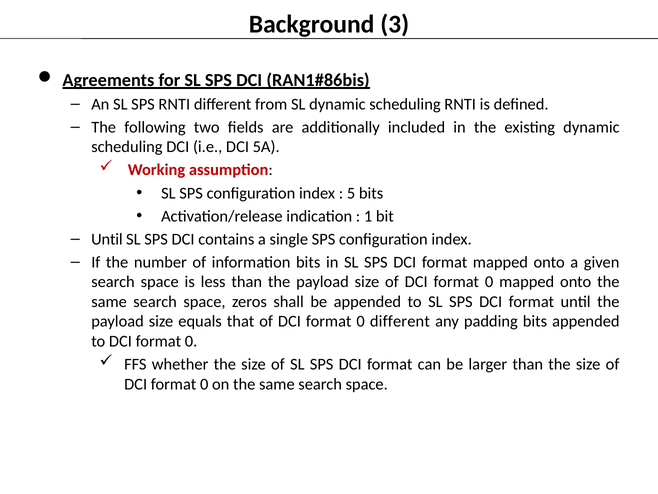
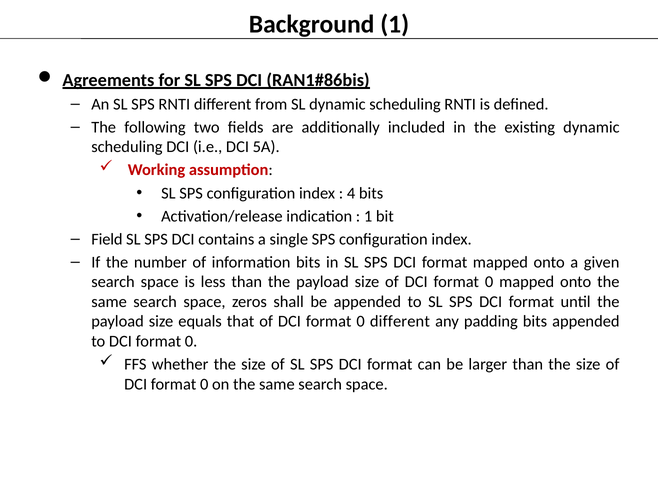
Background 3: 3 -> 1 (395, 24)
5: 5 -> 4 (351, 193)
Until: Until -> Field (107, 239)
